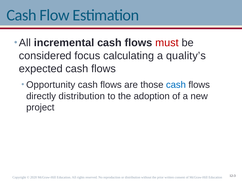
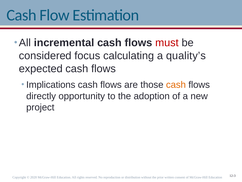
Opportunity: Opportunity -> Implications (51, 85)
cash colour: blue -> orange (176, 85)
directly distribution: distribution -> opportunity (82, 96)
